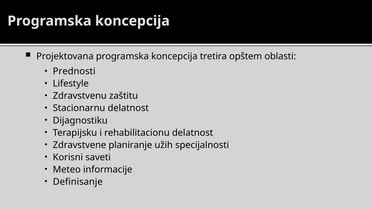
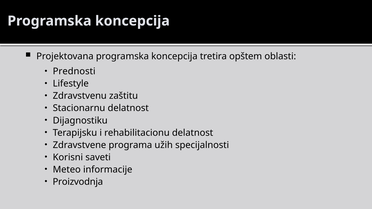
planiranje: planiranje -> programa (130, 145)
Definisanje: Definisanje -> Proizvodnja (78, 182)
